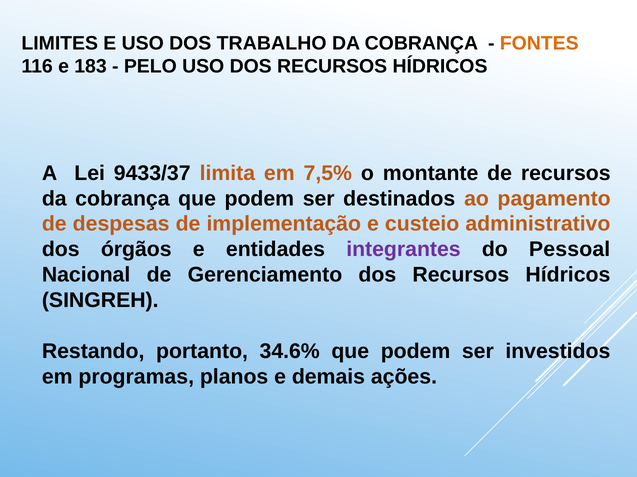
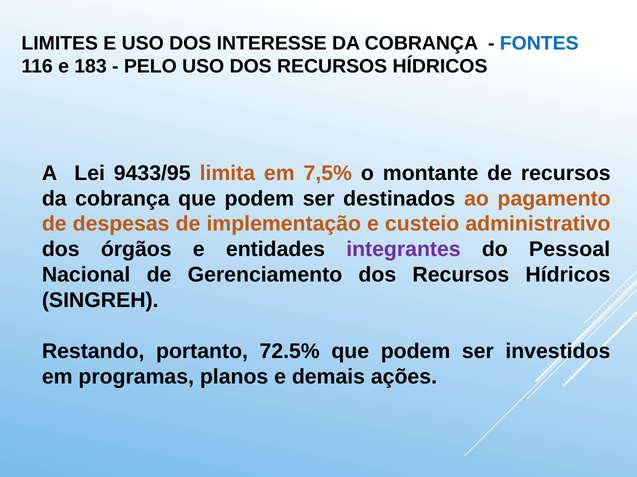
TRABALHO: TRABALHO -> INTERESSE (272, 43)
FONTES colour: orange -> blue (539, 43)
9433/37: 9433/37 -> 9433/95 (152, 173)
34.6%: 34.6% -> 72.5% (290, 352)
